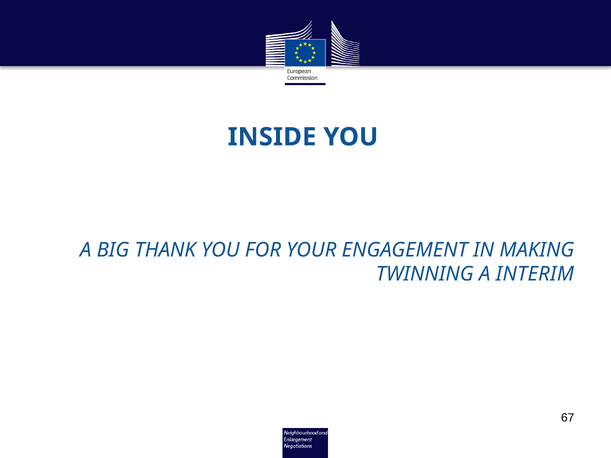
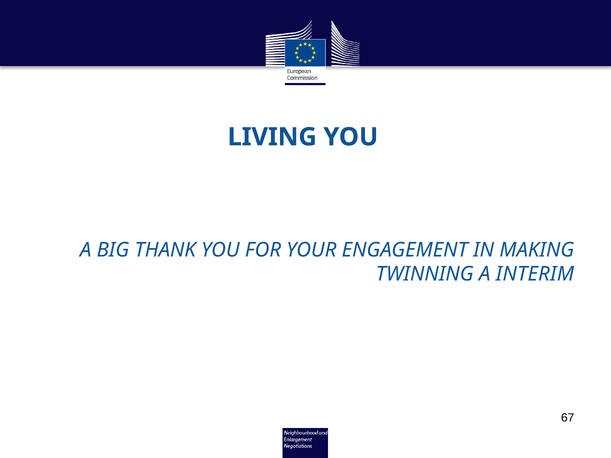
INSIDE: INSIDE -> LIVING (272, 137)
